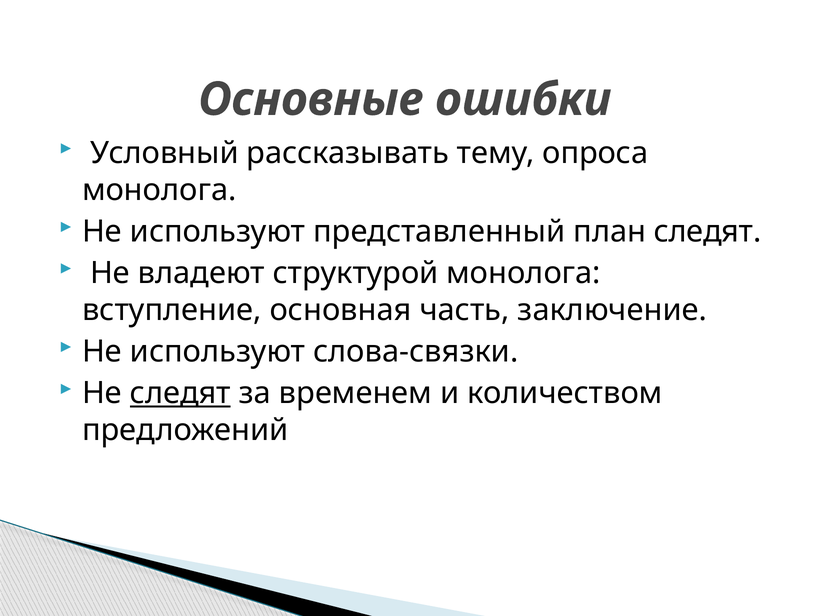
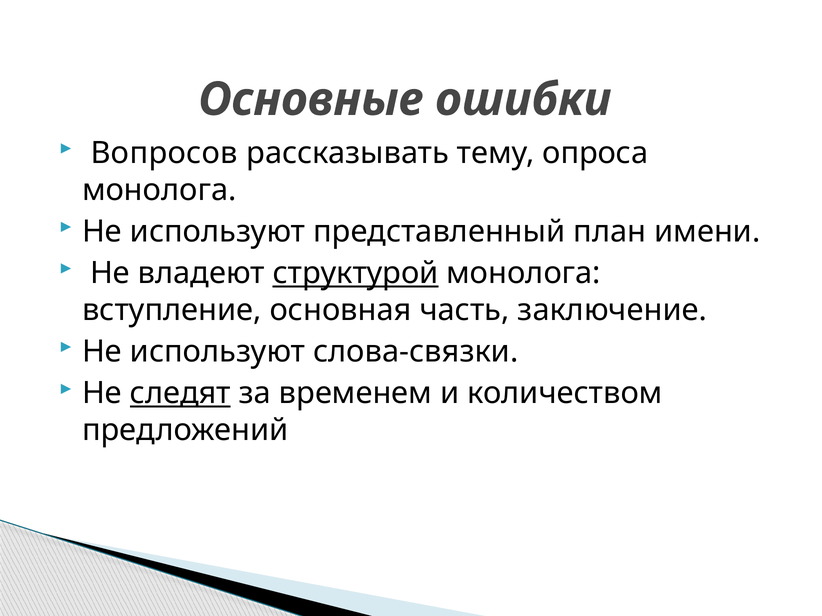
Условный: Условный -> Вопросов (164, 153)
план следят: следят -> имени (707, 232)
структурой underline: none -> present (356, 273)
